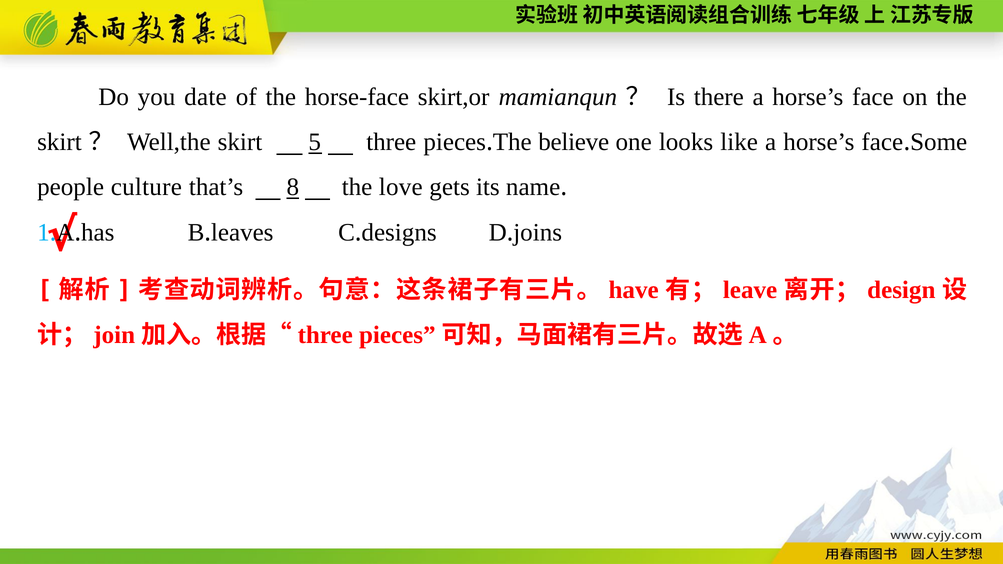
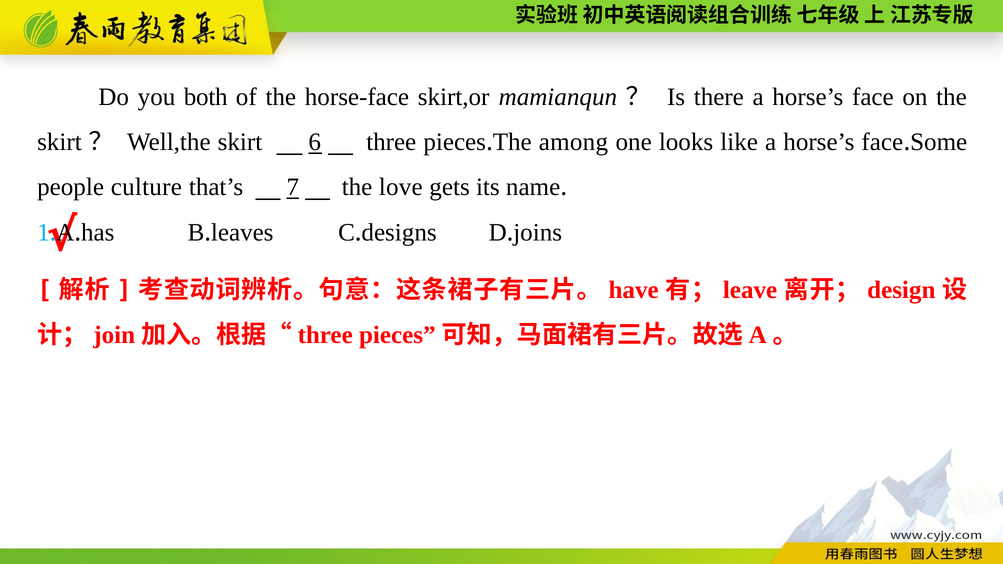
date: date -> both (206, 97)
5: 5 -> 6 (315, 142)
believe: believe -> among (573, 142)
8: 8 -> 7 (293, 187)
